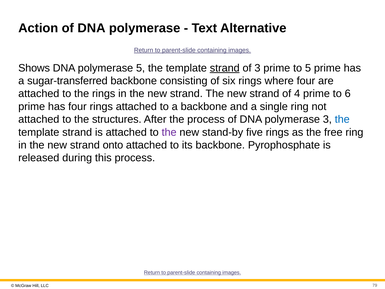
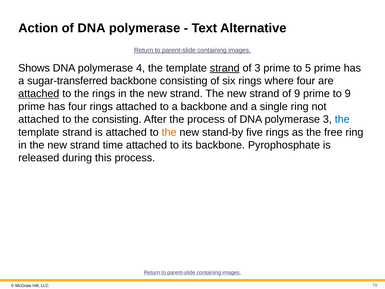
polymerase 5: 5 -> 4 (141, 68)
attached underline: none -> present (39, 94)
of 4: 4 -> 9 (297, 94)
to 6: 6 -> 9 (348, 94)
the structures: structures -> consisting (117, 119)
the colour: purple -> orange (169, 132)
onto: onto -> time (113, 145)
